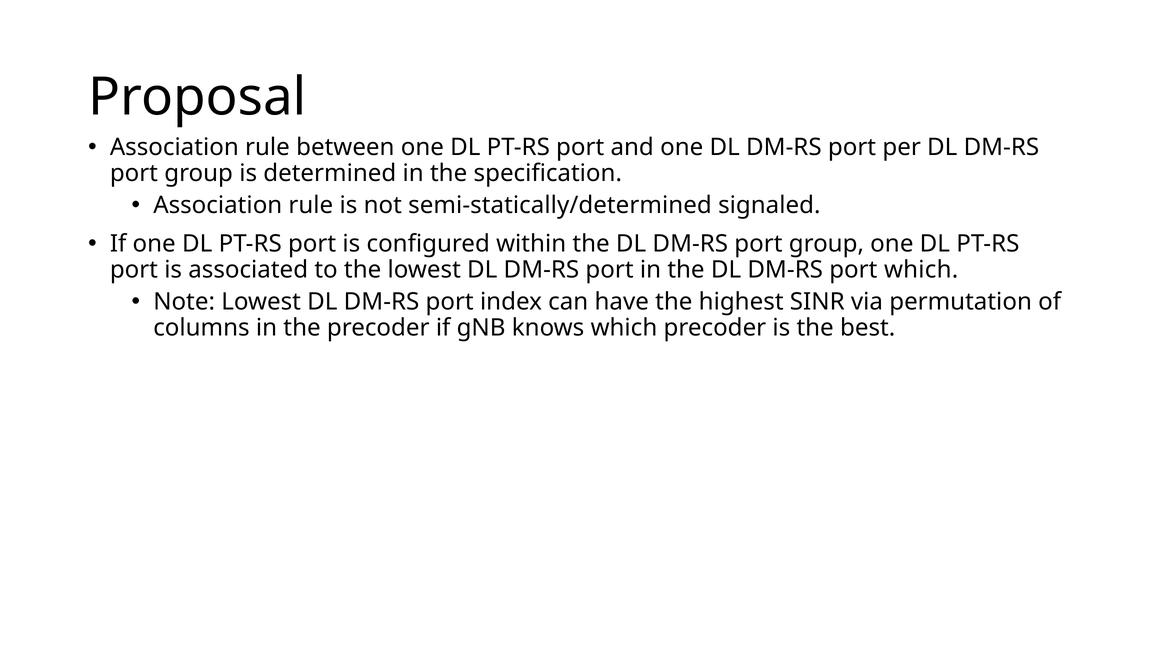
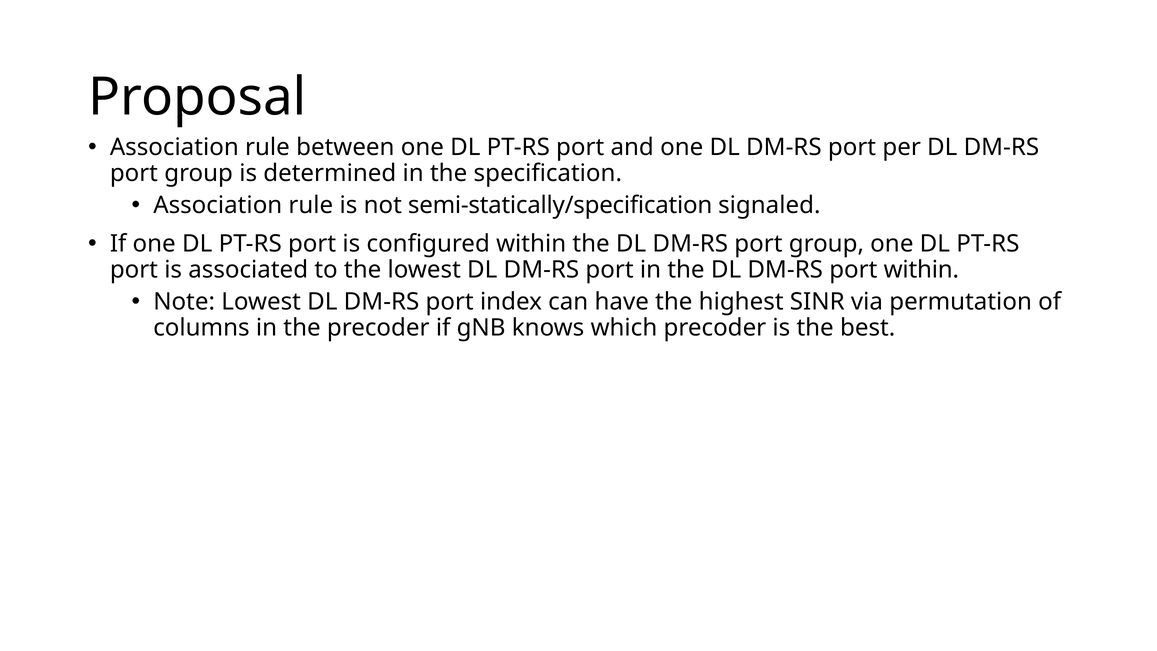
semi-statically/determined: semi-statically/determined -> semi-statically/specification (560, 205)
port which: which -> within (921, 270)
